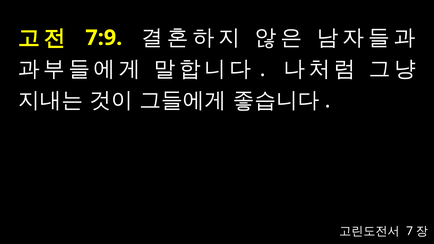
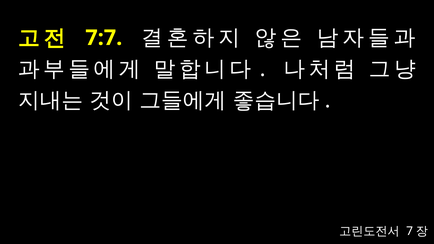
7:9: 7:9 -> 7:7 (104, 38)
